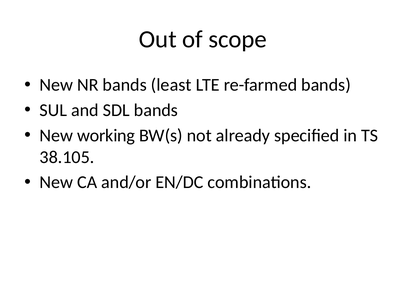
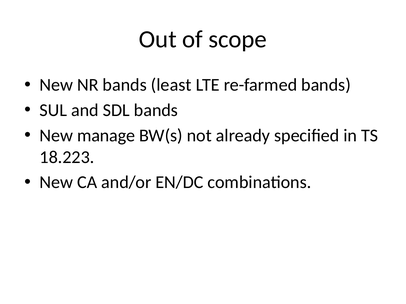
working: working -> manage (106, 136)
38.105: 38.105 -> 18.223 (67, 157)
